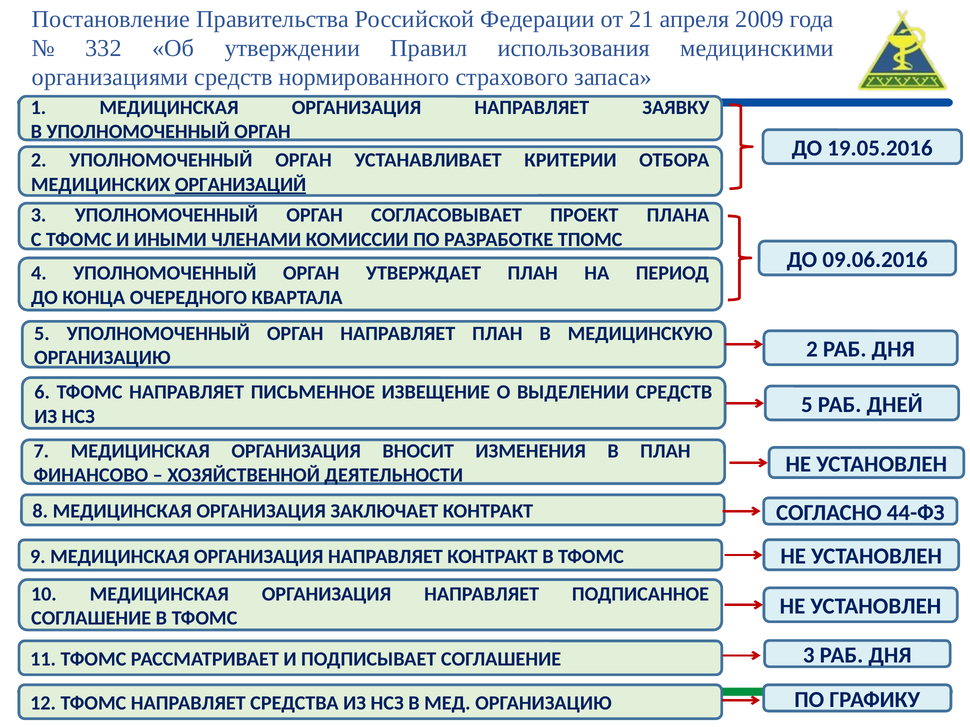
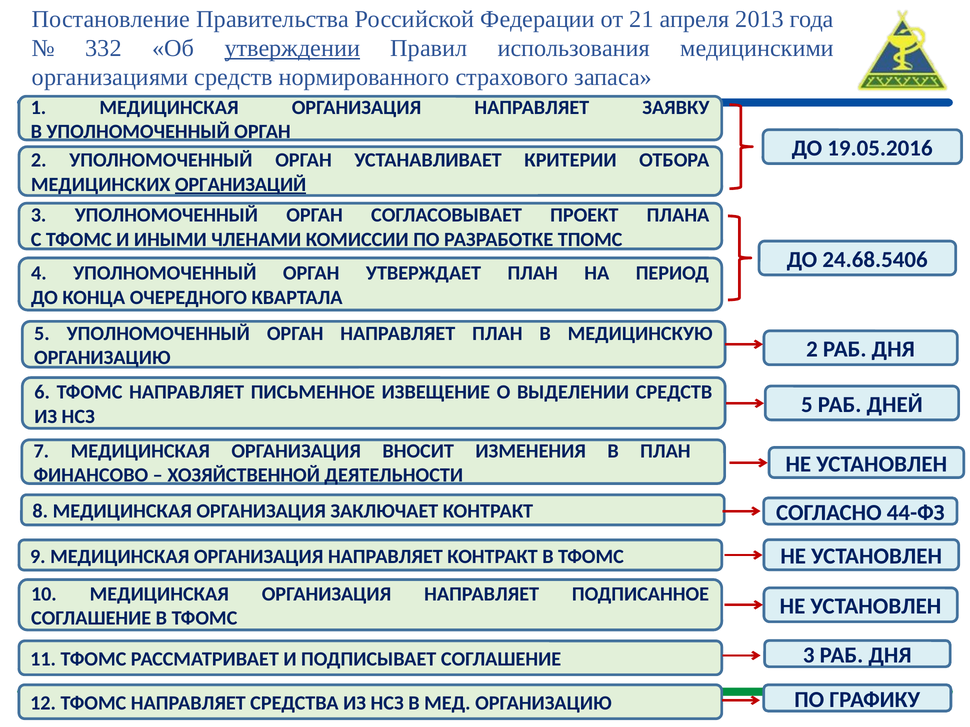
2009: 2009 -> 2013 (760, 19)
утверждении underline: none -> present (292, 48)
09.06.2016: 09.06.2016 -> 24.68.5406 (875, 260)
